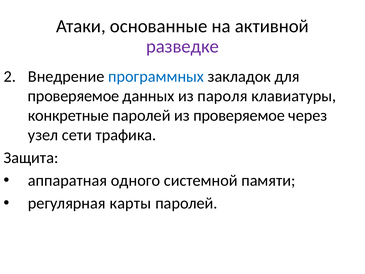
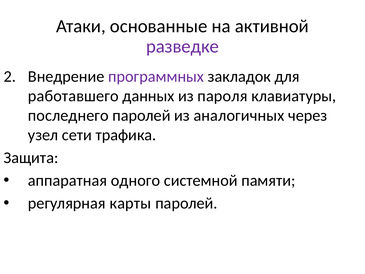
программных colour: blue -> purple (156, 77)
проверяемое: проверяемое -> работавшего (73, 96)
конкретные: конкретные -> последнего (68, 116)
из проверяемое: проверяемое -> аналогичных (239, 116)
